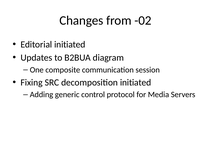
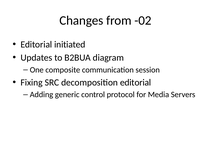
decomposition initiated: initiated -> editorial (136, 82)
